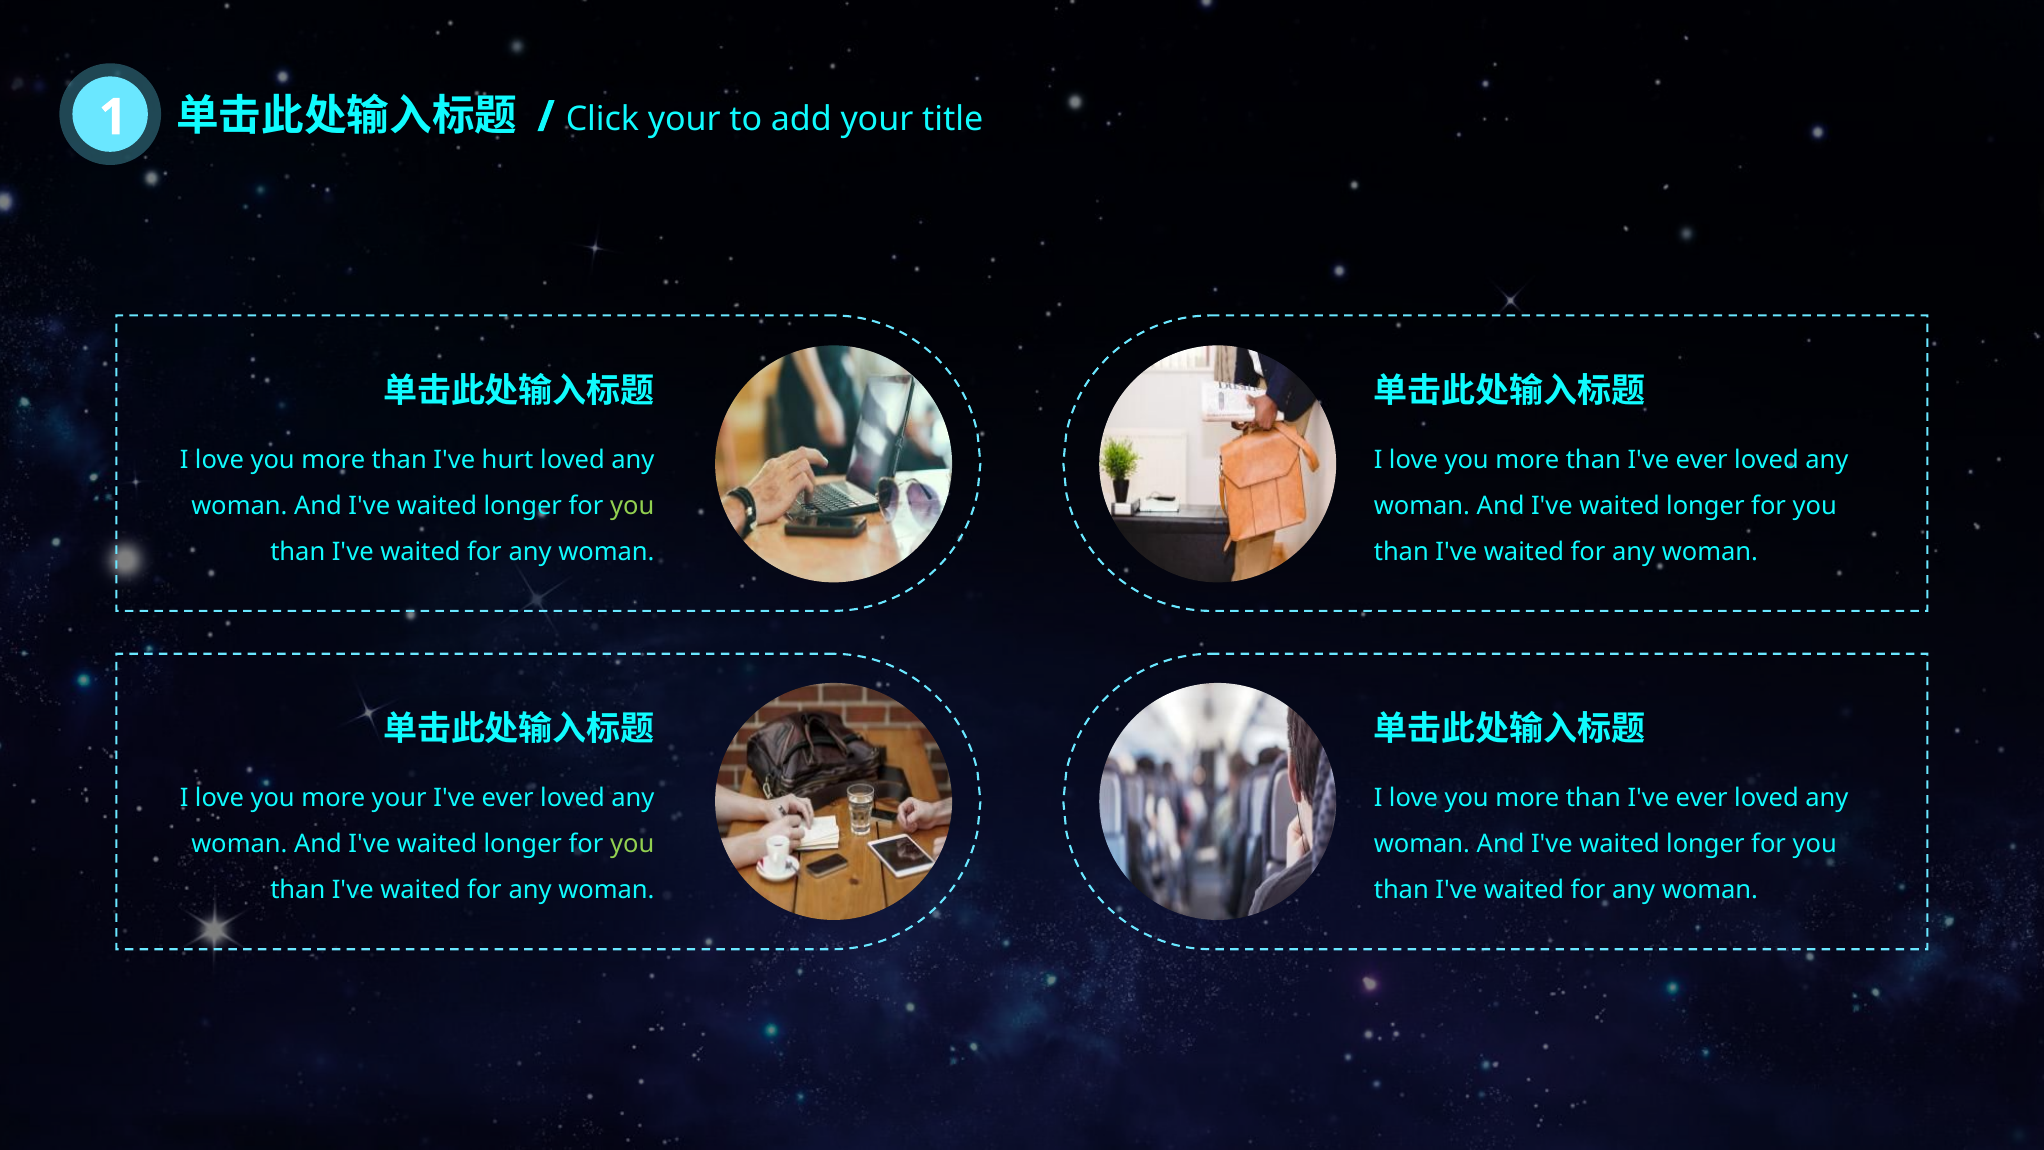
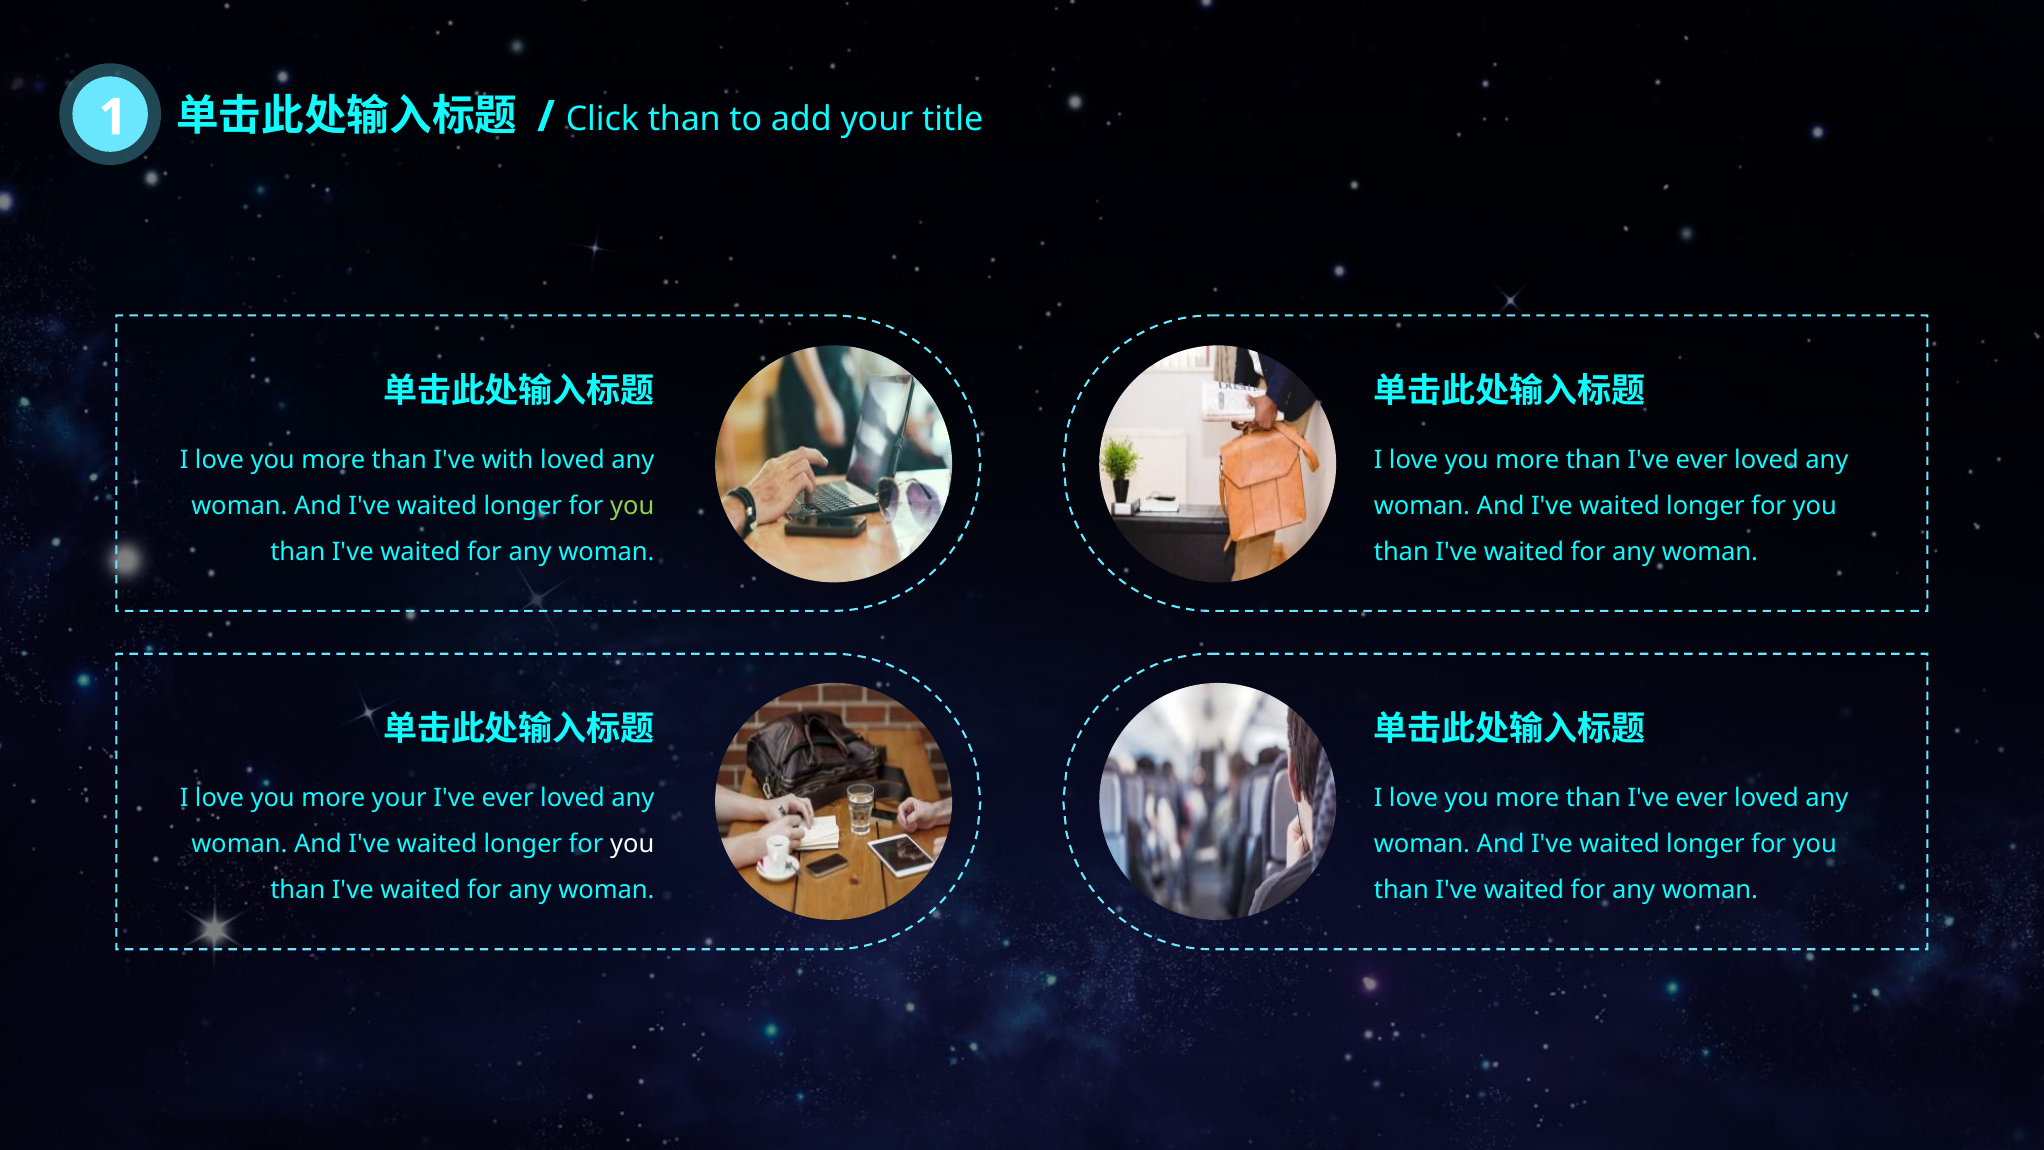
Click your: your -> than (684, 120)
hurt: hurt -> with (508, 460)
you colour: light green -> white (632, 844)
